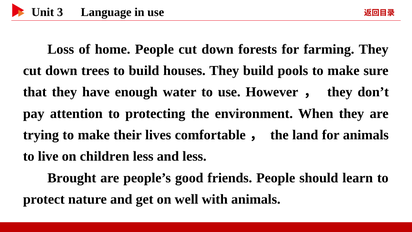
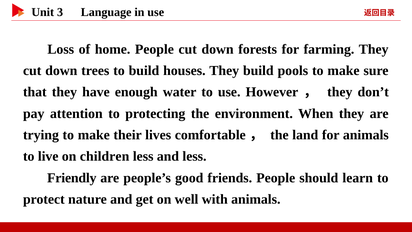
Brought: Brought -> Friendly (72, 178)
